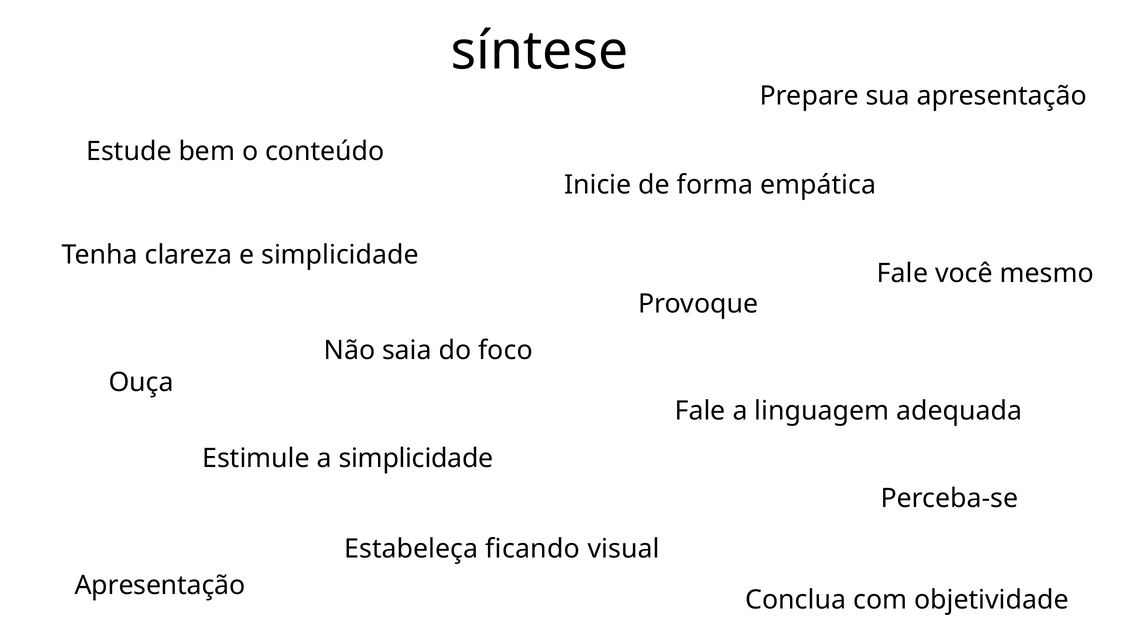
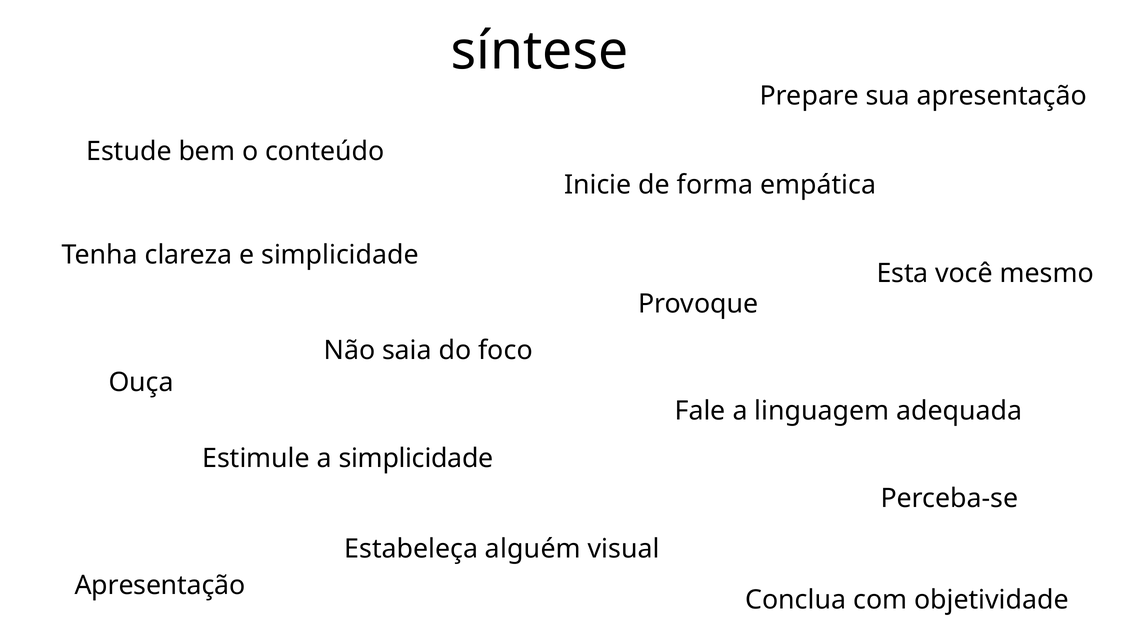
Fale: Fale -> Esta (903, 273)
ficando: ficando -> alguém (533, 549)
